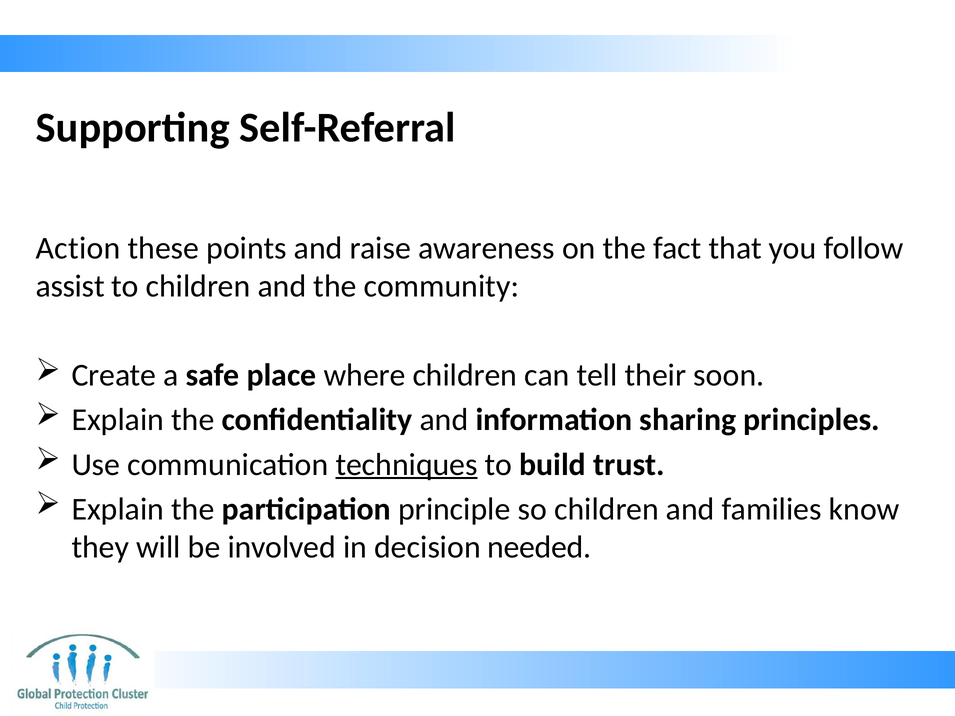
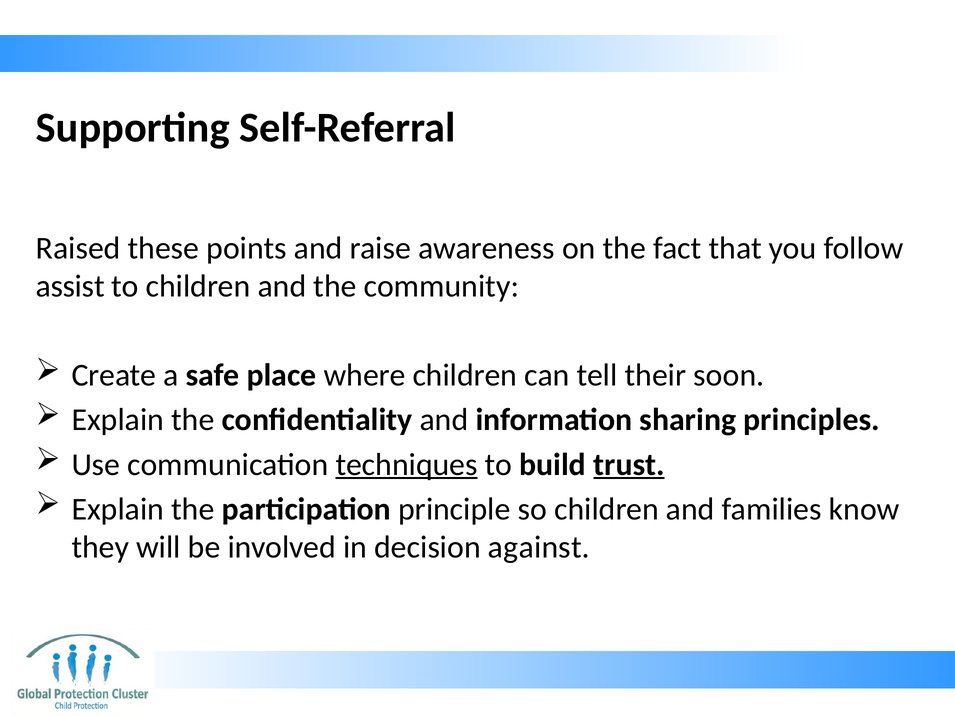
Action: Action -> Raised (78, 248)
trust underline: none -> present (629, 465)
needed: needed -> against (539, 547)
